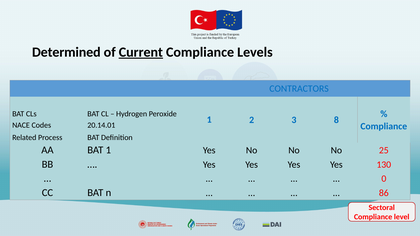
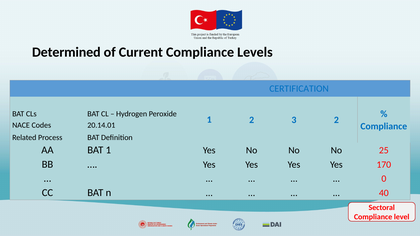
Current underline: present -> none (141, 52)
CONTRACTORS: CONTRACTORS -> CERTIFICATION (299, 89)
3 8: 8 -> 2 (336, 120)
130: 130 -> 170 (384, 165)
86: 86 -> 40 (384, 193)
